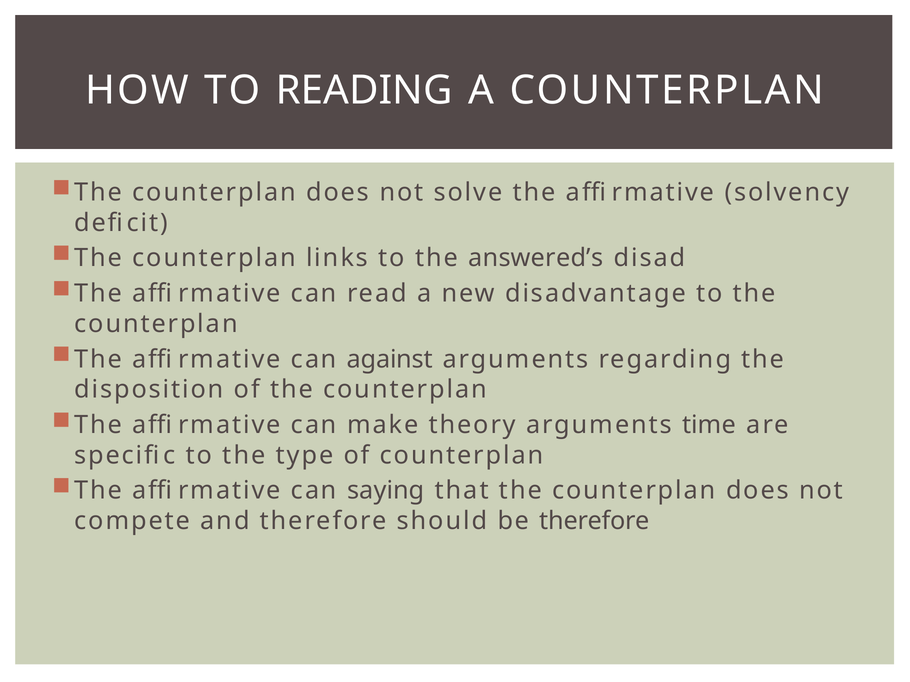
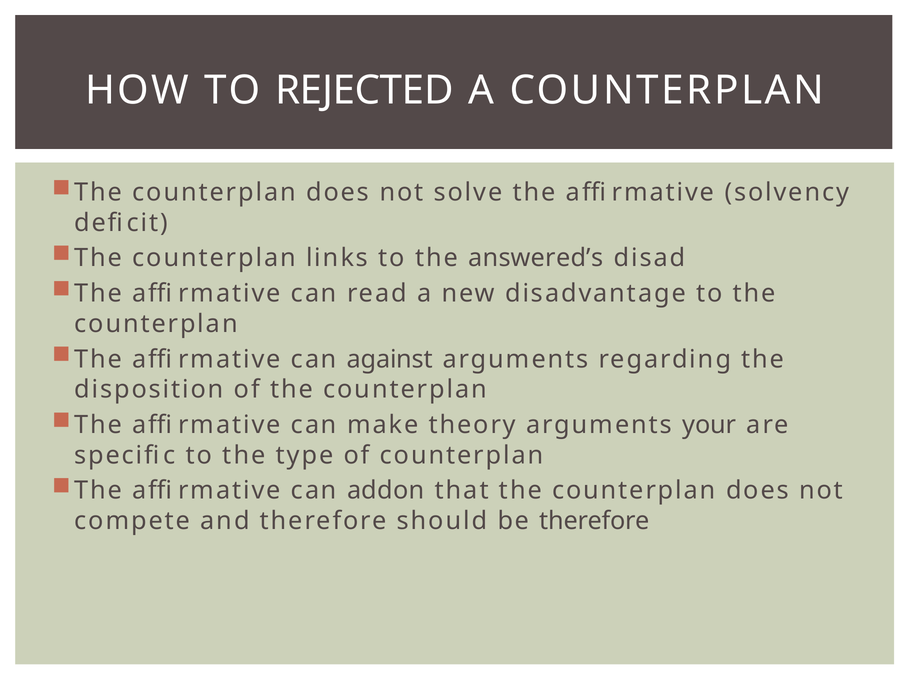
READING: READING -> REJECTED (364, 91)
time: time -> your (709, 425)
saying: saying -> addon (386, 491)
